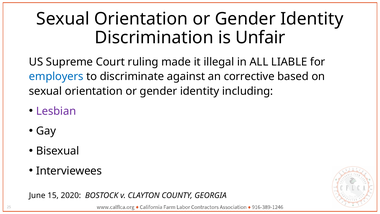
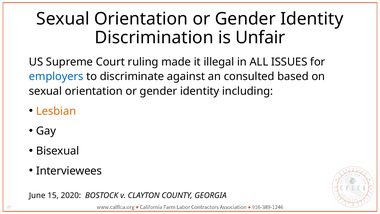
LIABLE: LIABLE -> ISSUES (289, 62)
corrective: corrective -> consulted (249, 76)
Lesbian colour: purple -> orange (56, 111)
